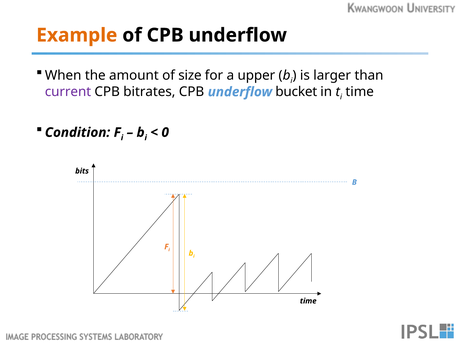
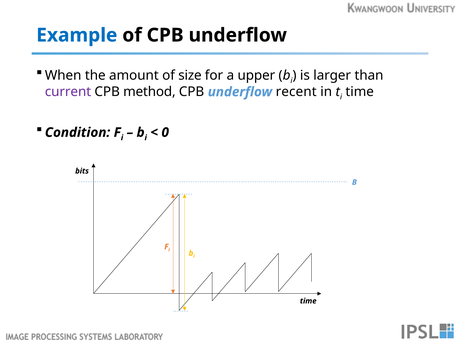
Example colour: orange -> blue (77, 35)
bitrates: bitrates -> method (149, 92)
bucket: bucket -> recent (296, 92)
